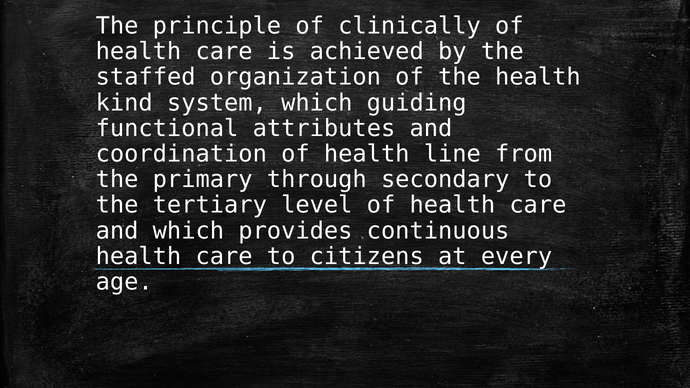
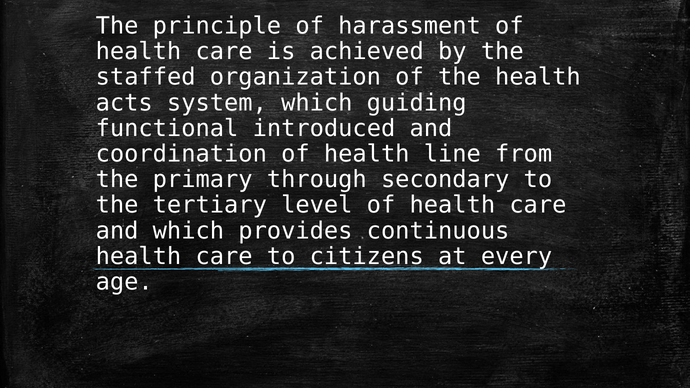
clinically: clinically -> harassment (410, 26)
kind: kind -> acts (124, 103)
attributes: attributes -> introduced (324, 128)
